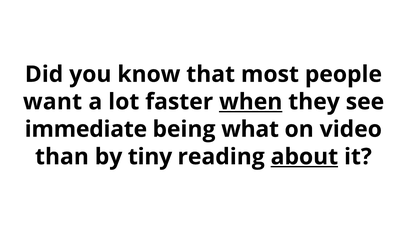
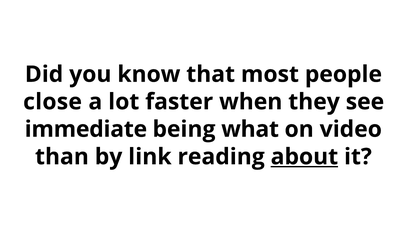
want: want -> close (53, 102)
when underline: present -> none (251, 102)
tiny: tiny -> link (150, 157)
